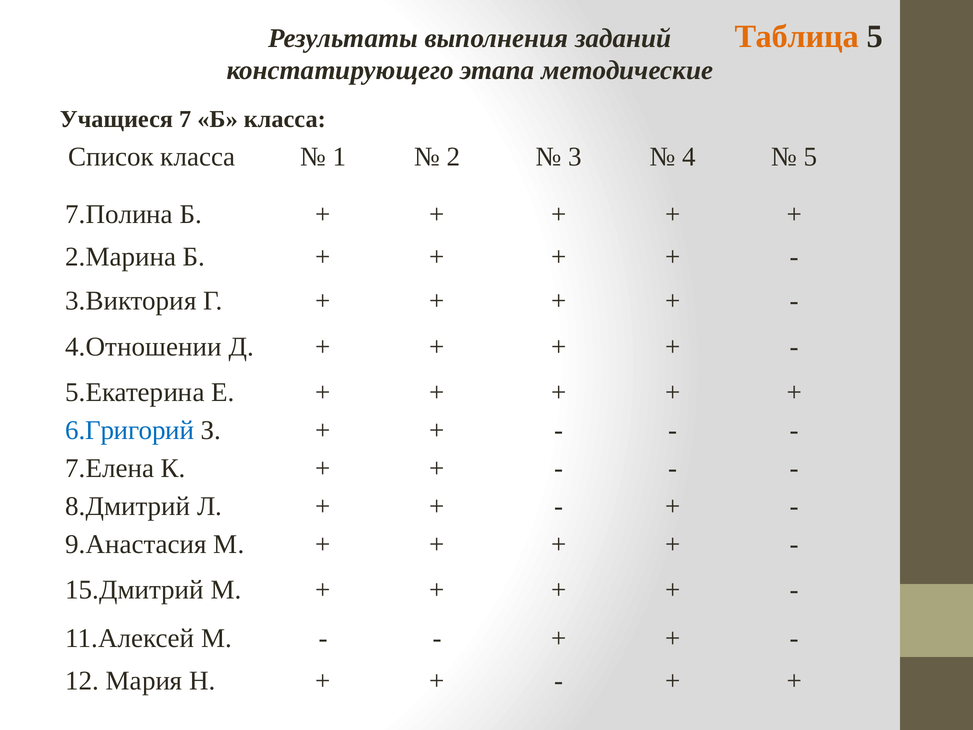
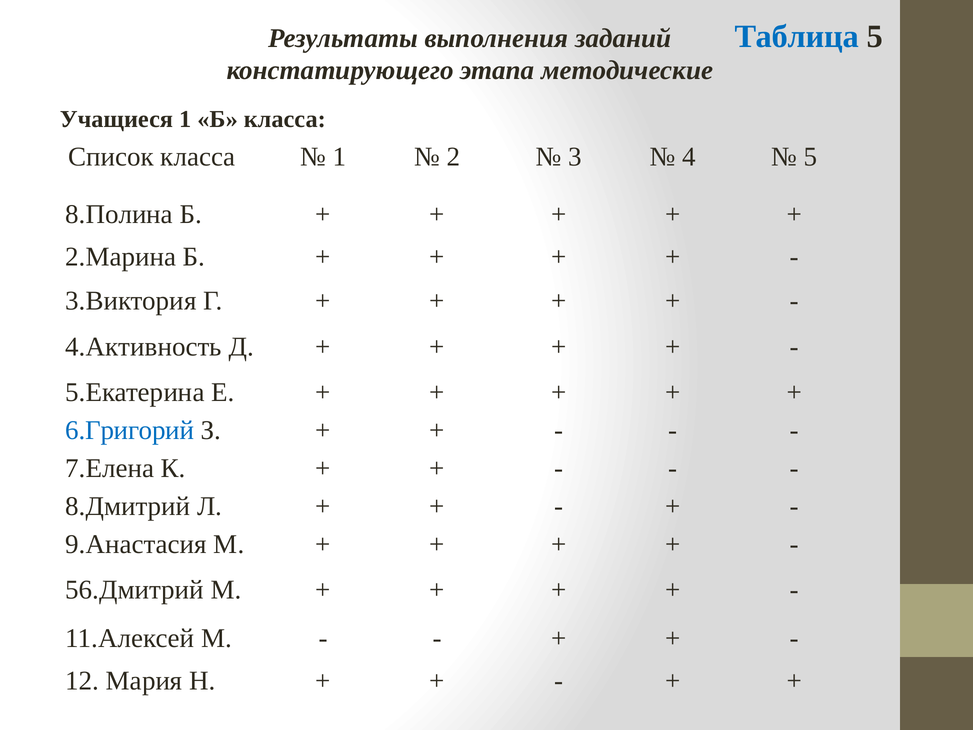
Таблица colour: orange -> blue (797, 37)
Учащиеся 7: 7 -> 1 (185, 119)
7.Полина: 7.Полина -> 8.Полина (119, 214)
4.Отношении: 4.Отношении -> 4.Активность (144, 346)
15.Дмитрий: 15.Дмитрий -> 56.Дмитрий (135, 590)
